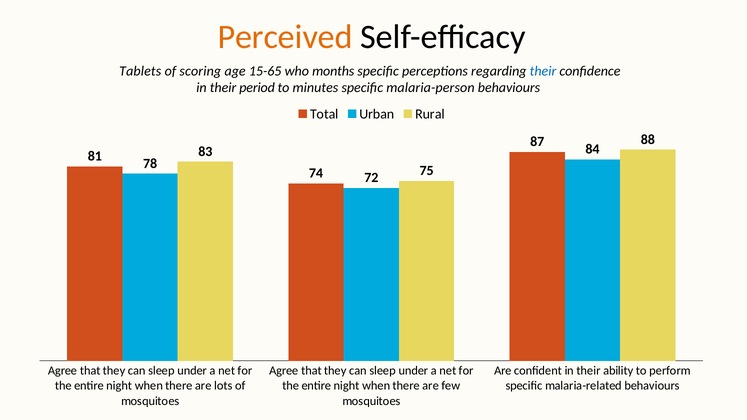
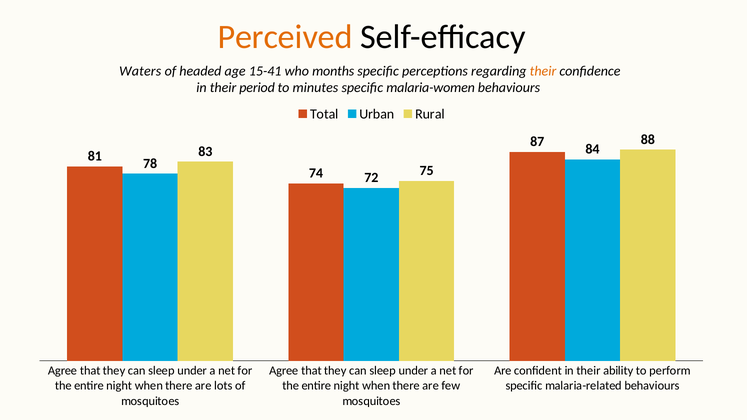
Tablets: Tablets -> Waters (140, 71)
scoring: scoring -> headed (200, 71)
15-65: 15-65 -> 15-41 (265, 71)
their colour: blue -> orange (543, 71)
malaria-person: malaria-person -> malaria-women (431, 88)
